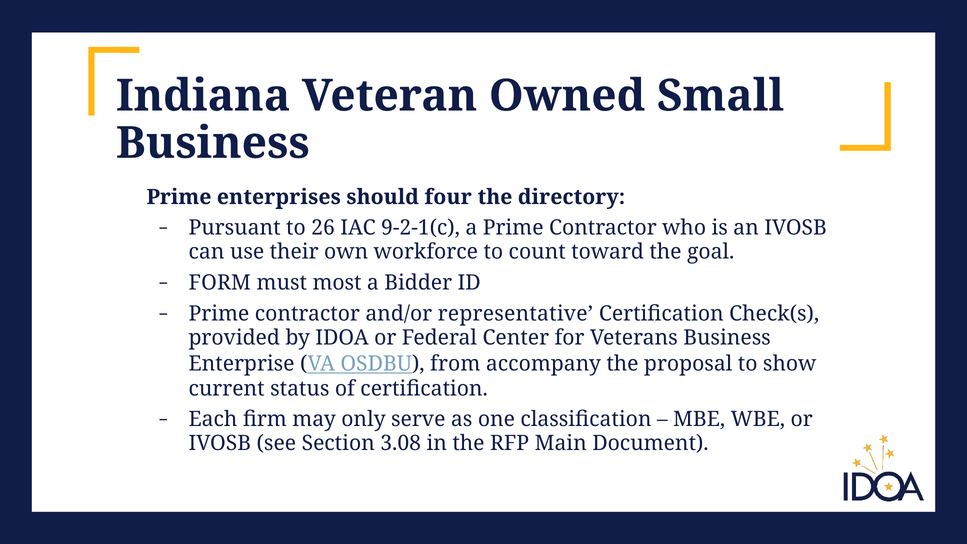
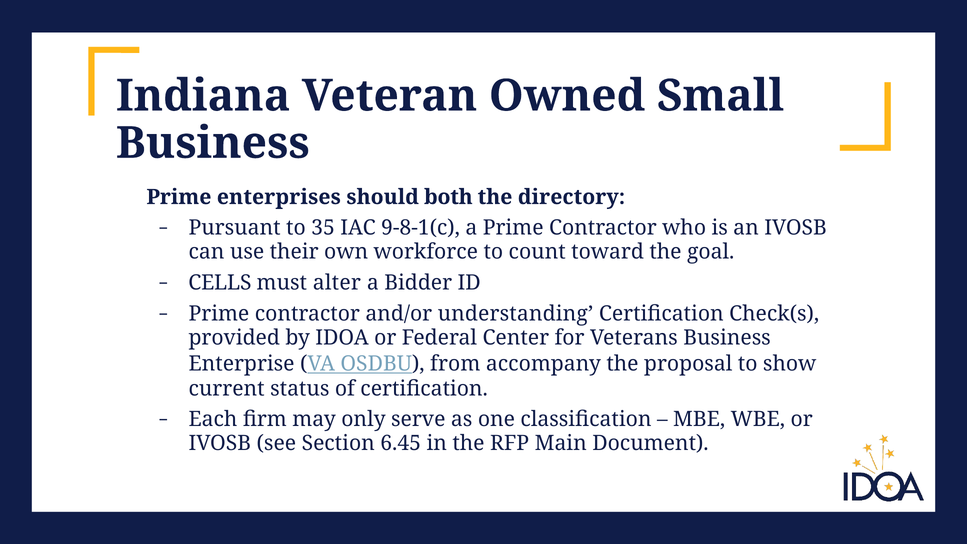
four: four -> both (448, 197)
26: 26 -> 35 (323, 228)
9-2-1(c: 9-2-1(c -> 9-8-1(c (421, 228)
FORM: FORM -> CELLS (220, 283)
most: most -> alter (337, 283)
representative: representative -> understanding (515, 314)
3.08: 3.08 -> 6.45 (401, 443)
